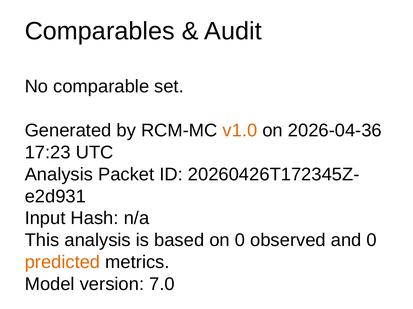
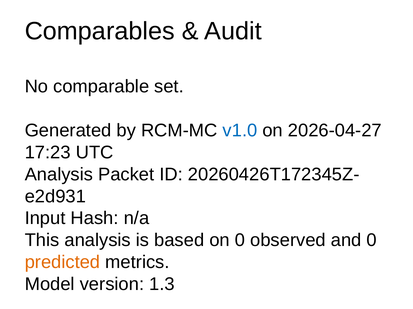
v1.0 colour: orange -> blue (240, 131)
2026-04-36: 2026-04-36 -> 2026-04-27 (335, 131)
7.0: 7.0 -> 1.3 (162, 285)
